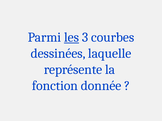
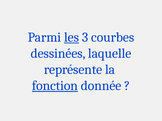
fonction underline: none -> present (55, 86)
